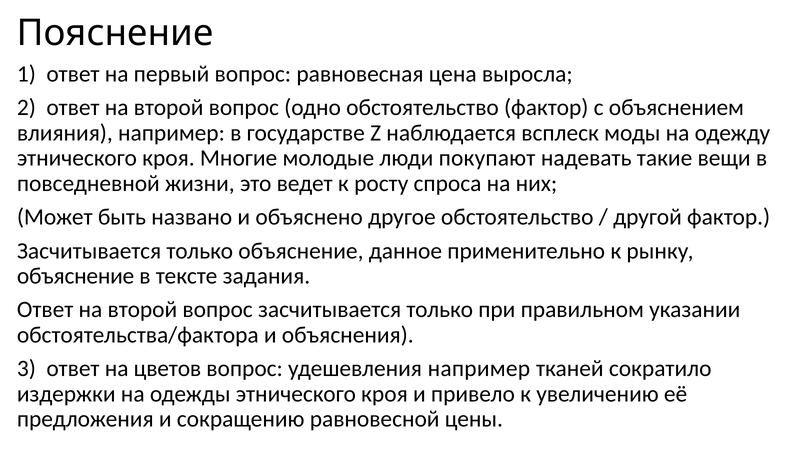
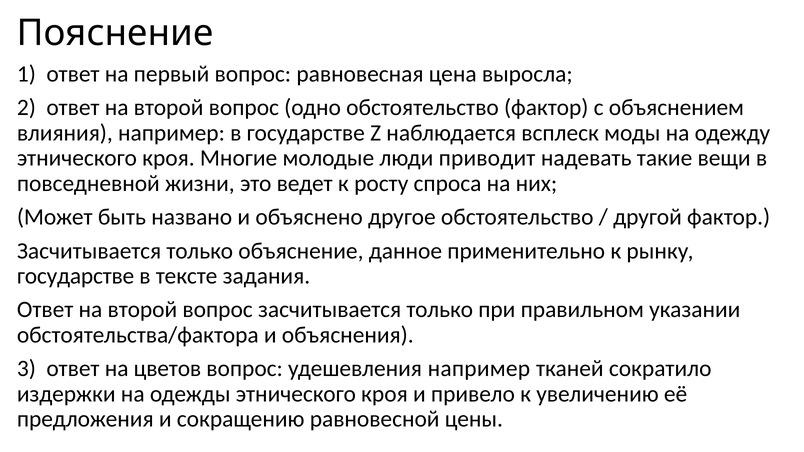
покупают: покупают -> приводит (487, 158)
объяснение: объяснение -> государстве (76, 276)
